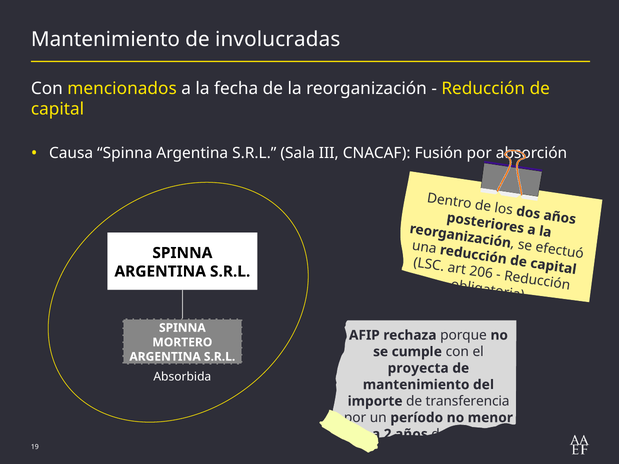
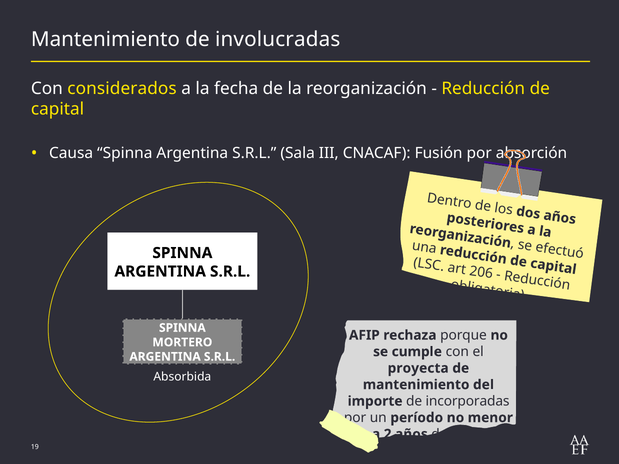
mencionados: mencionados -> considerados (122, 89)
transferencia: transferencia -> incorporadas (468, 401)
